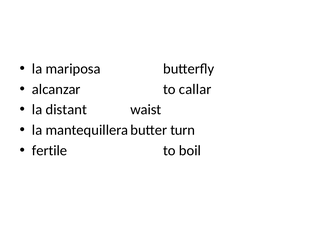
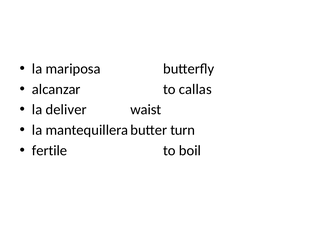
callar: callar -> callas (195, 89)
distant: distant -> deliver (66, 110)
